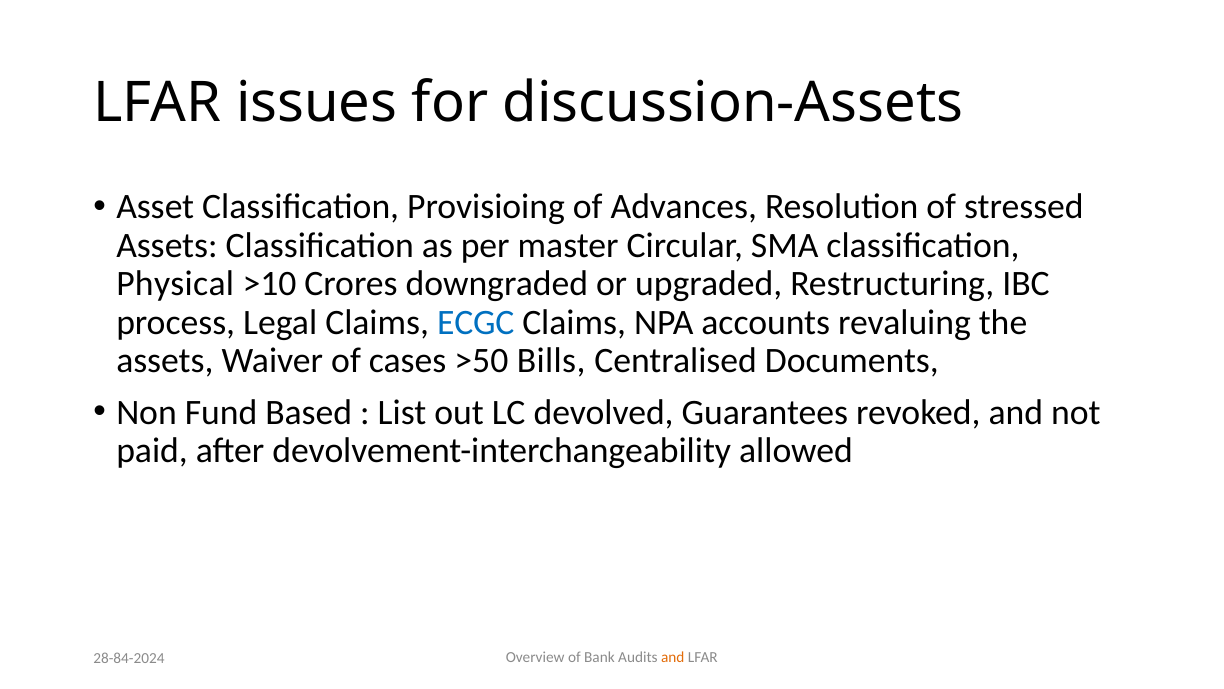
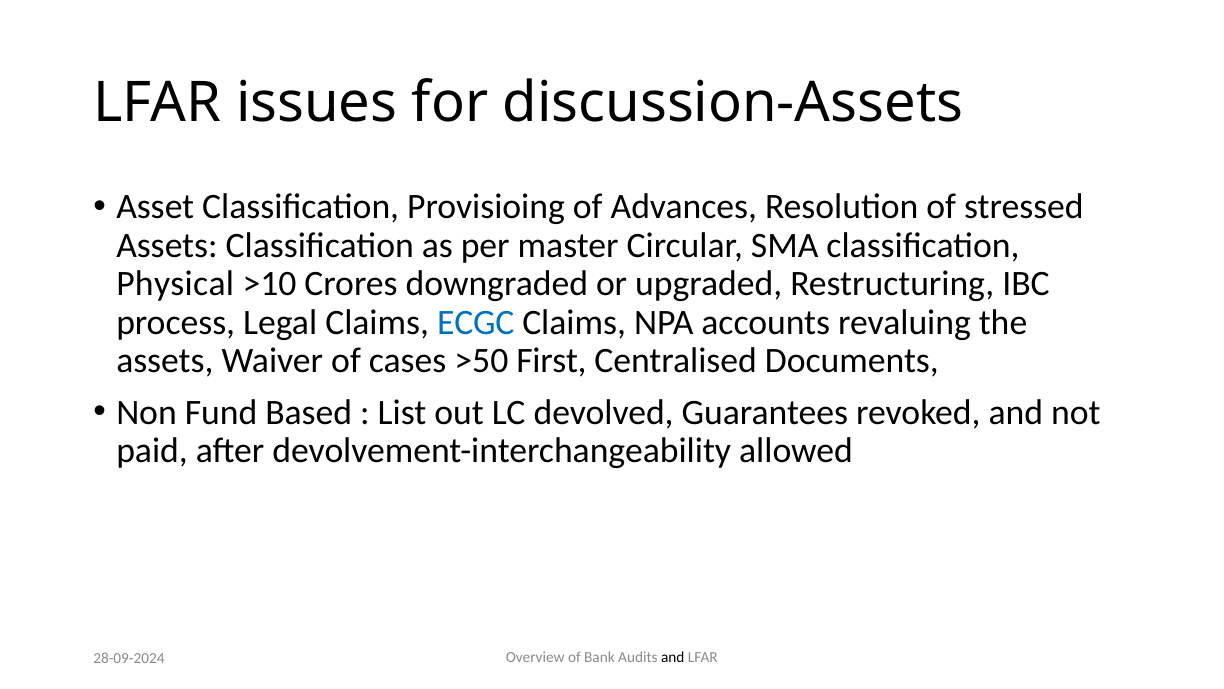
Bills: Bills -> First (551, 361)
and colour: orange -> black (673, 657)
28-84-2024: 28-84-2024 -> 28-09-2024 (129, 657)
